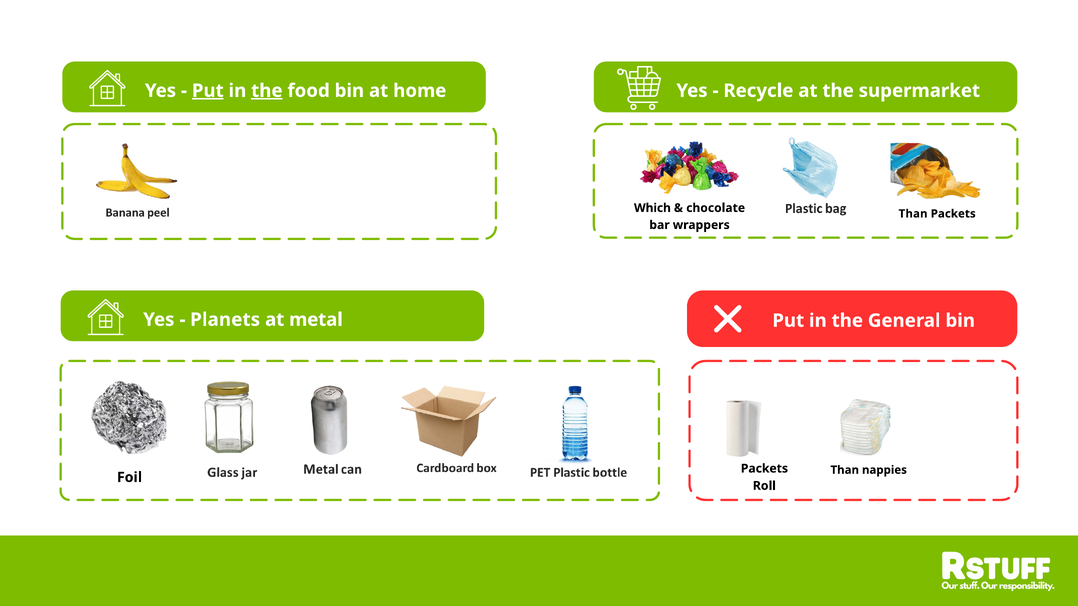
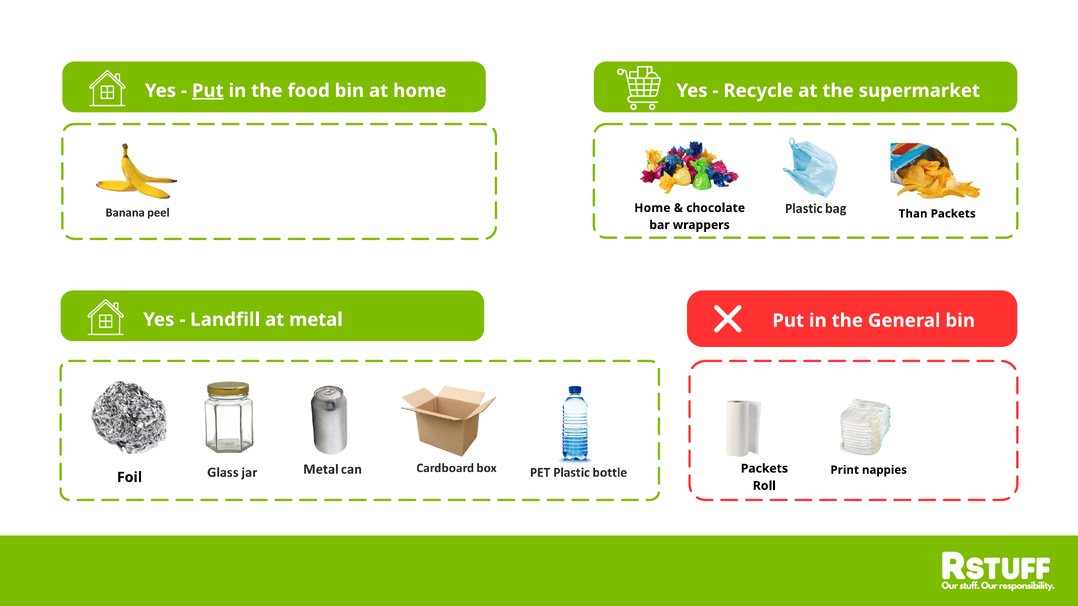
the underline: present -> none (267, 91)
Which: Which -> Home (652, 208)
Planets: Planets -> Landfill (225, 320)
Than: Than -> Print (845, 470)
